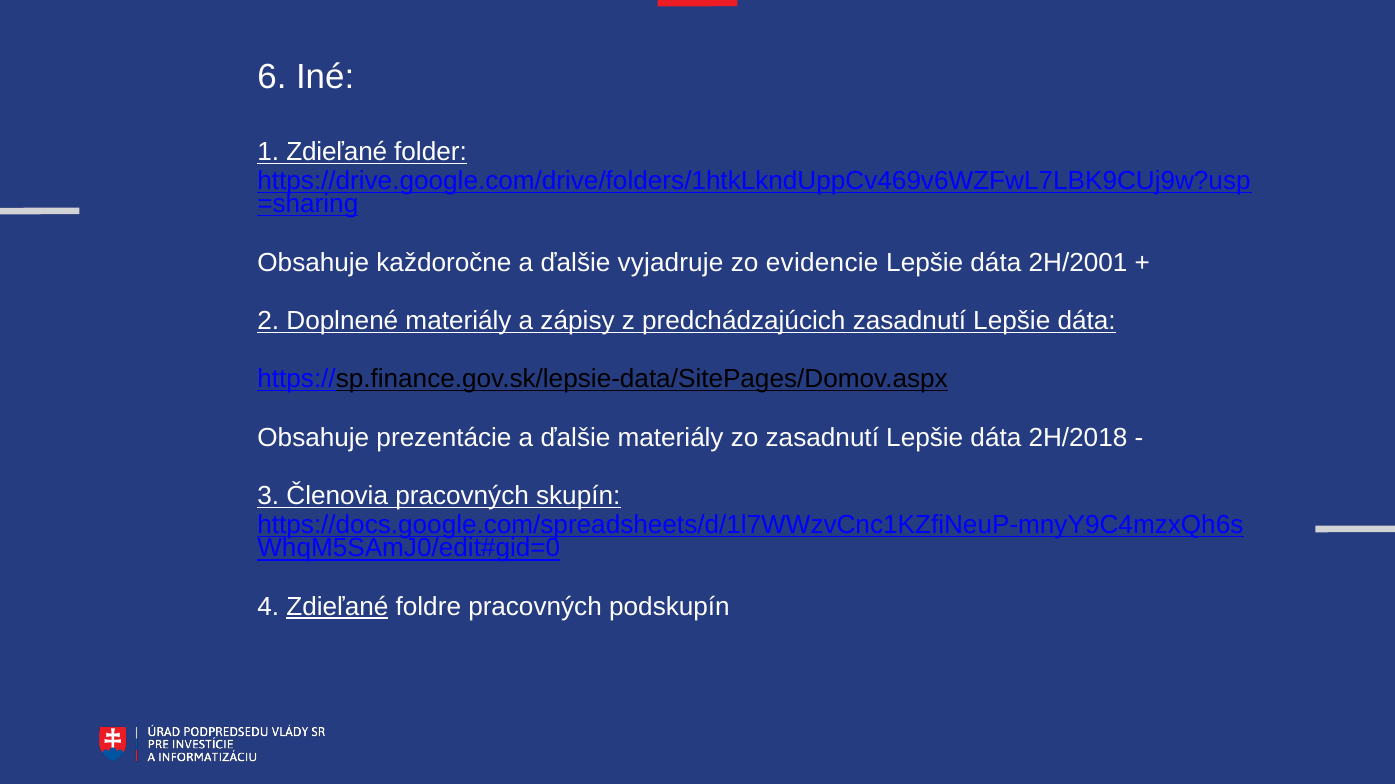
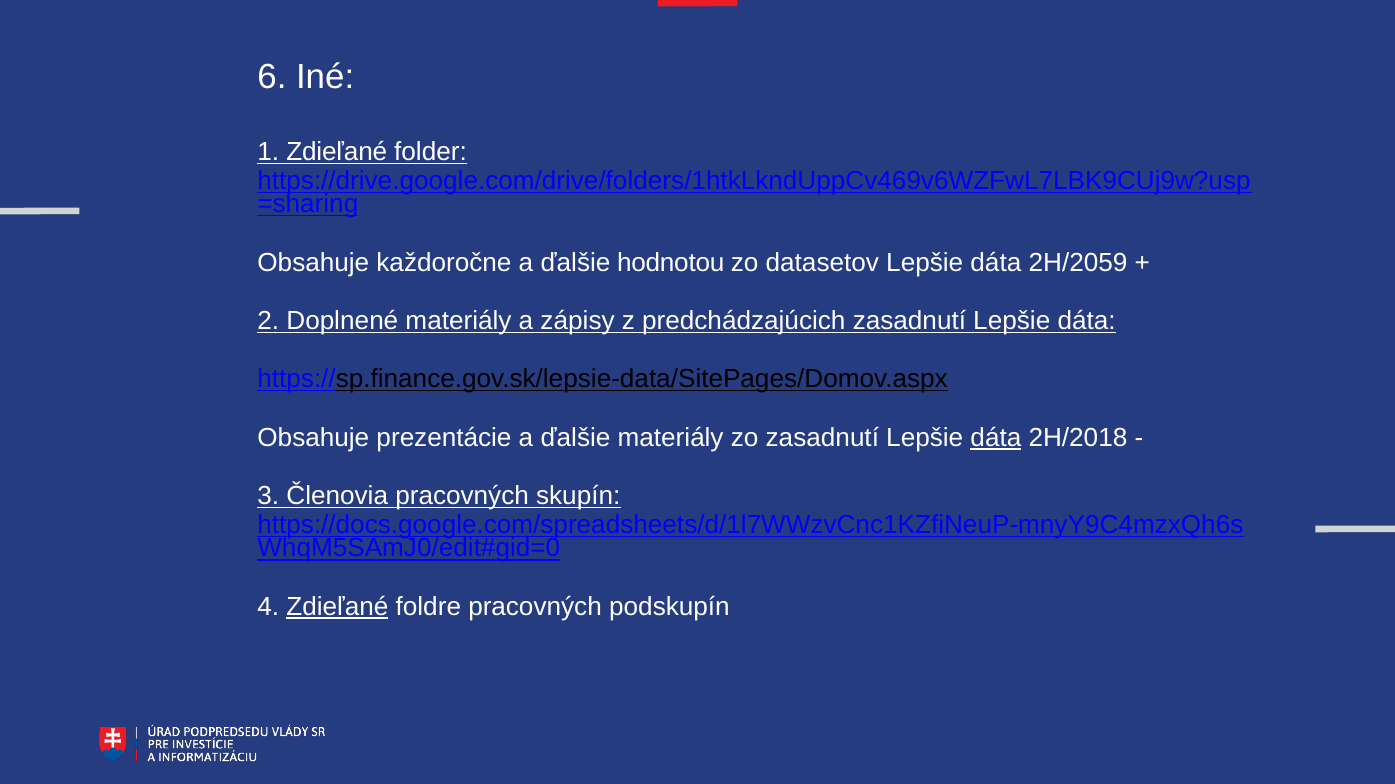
ďalšie vyjadruje: vyjadruje -> hodnotou (671, 263)
evidencie: evidencie -> datasetov (822, 263)
2H/2001: 2H/2001 -> 2H/2059 (1078, 263)
dáta underline: none -> present (996, 438)
